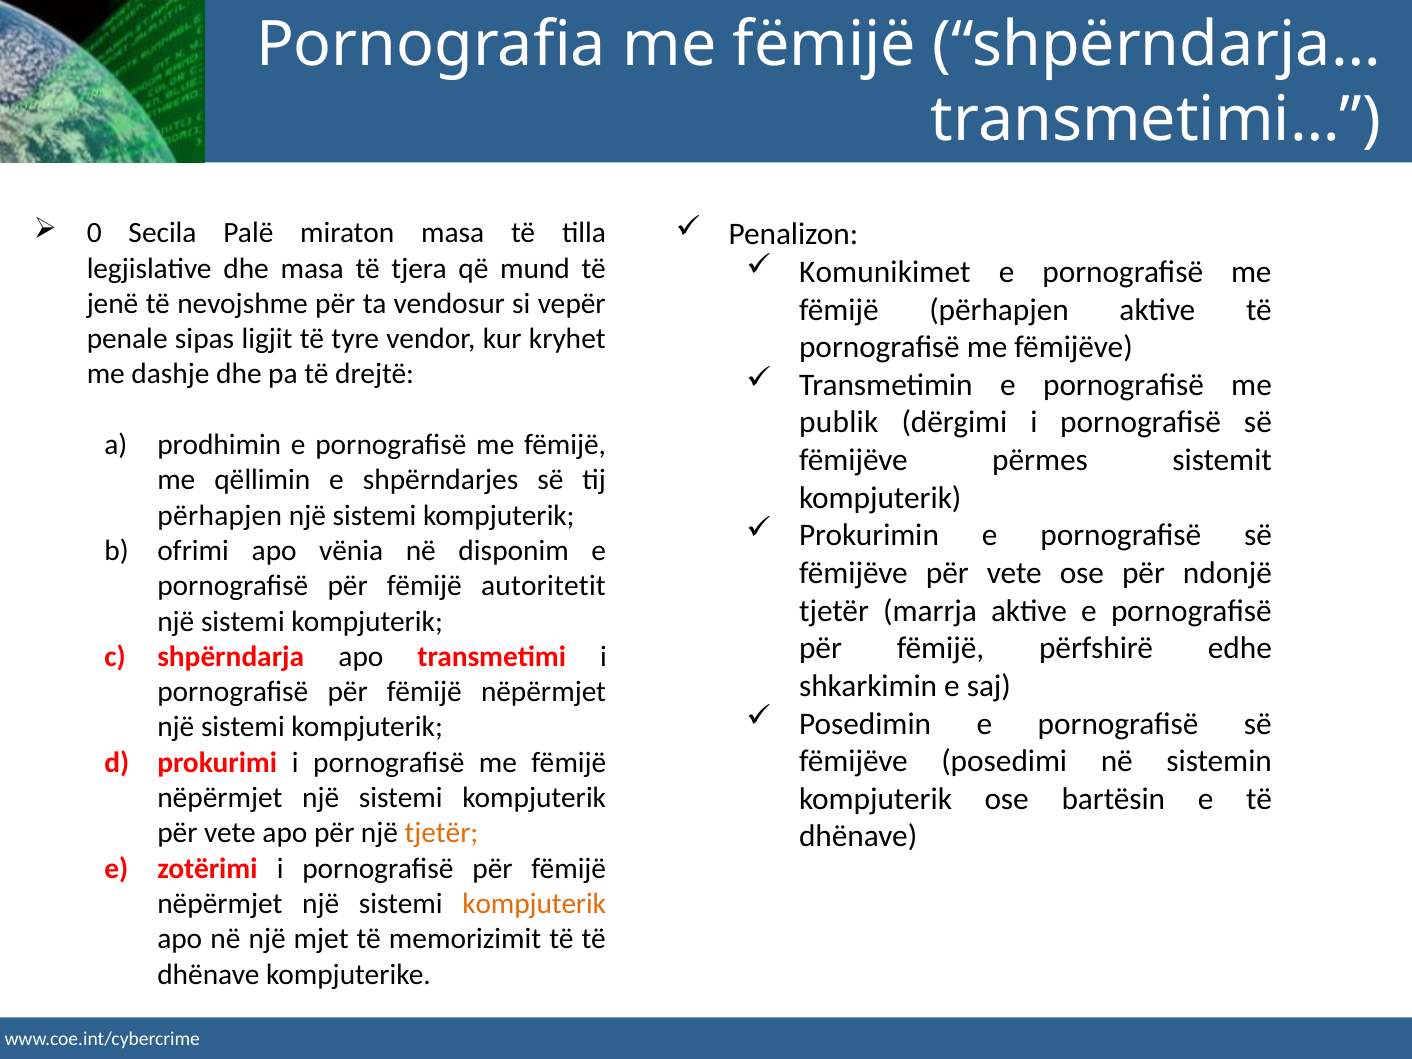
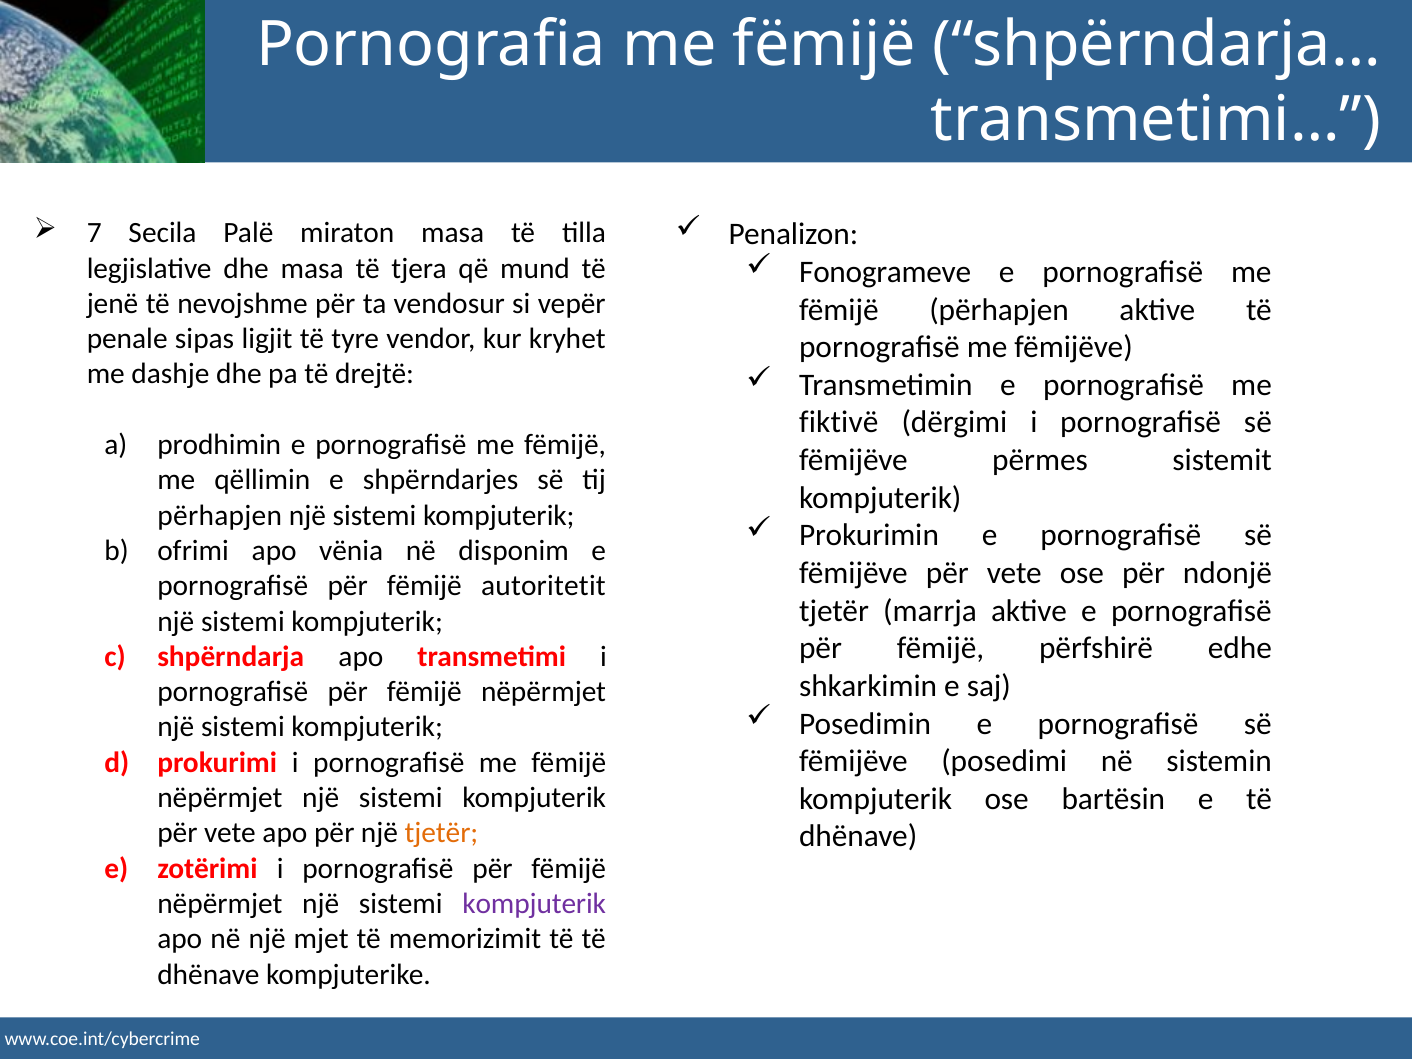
0: 0 -> 7 (94, 233)
Komunikimet: Komunikimet -> Fonogrameve (885, 272)
publik: publik -> fiktivë (839, 423)
kompjuterik colour: orange -> purple (534, 904)
